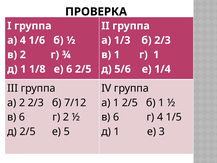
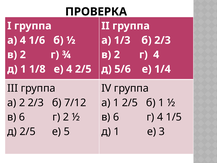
1: 1 -> 2 (117, 55)
1: 1 -> 4 (156, 55)
е 6: 6 -> 4 (69, 69)
